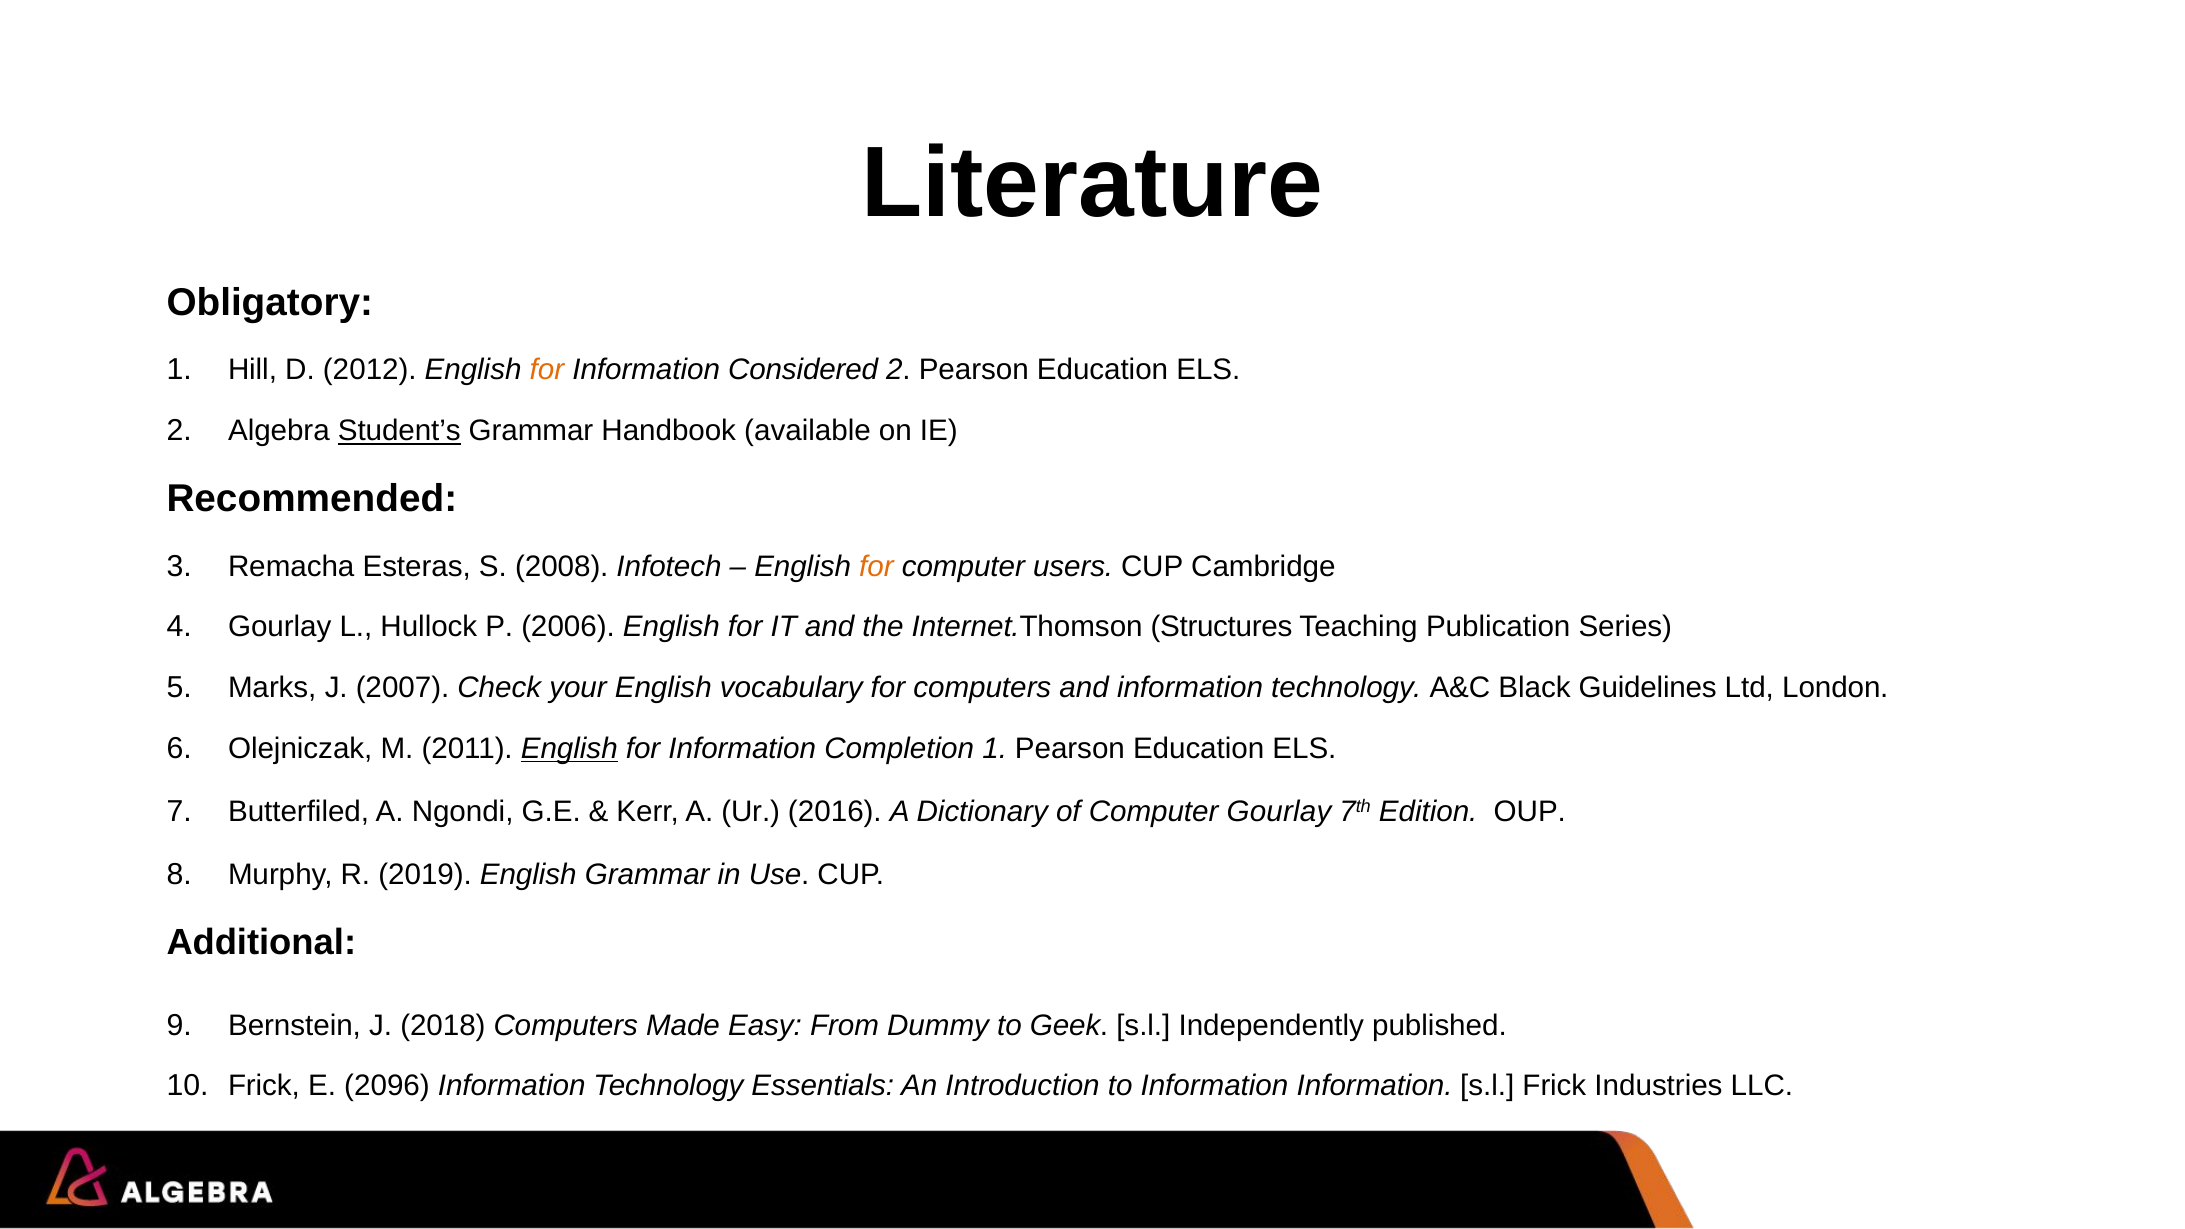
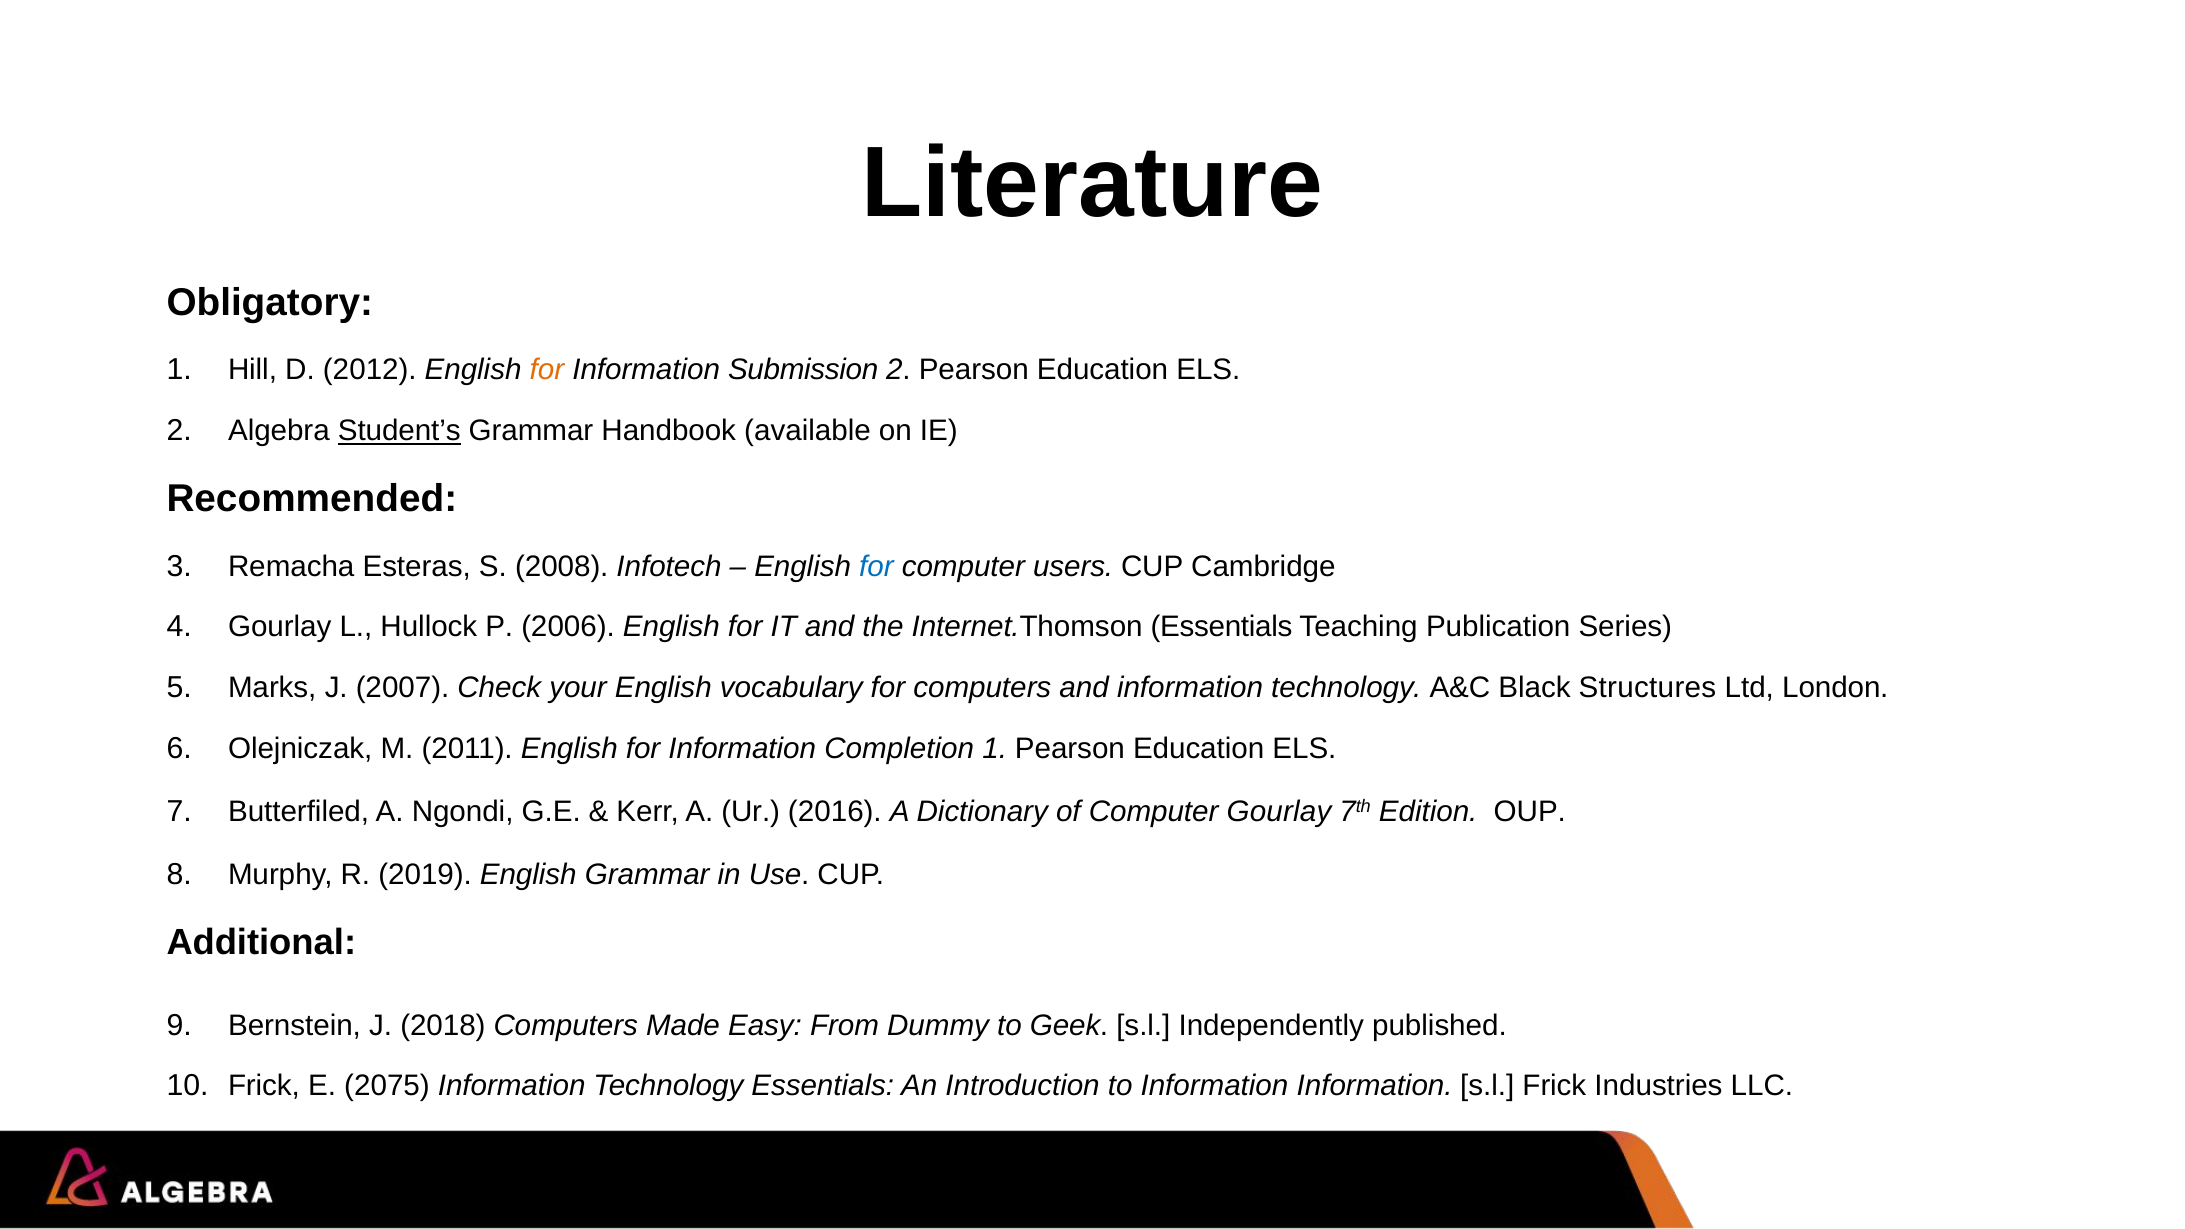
Considered: Considered -> Submission (803, 370)
for colour: orange -> blue (876, 566)
Internet.Thomson Structures: Structures -> Essentials (1221, 627)
Guidelines: Guidelines -> Structures (1647, 688)
English underline: present -> none (569, 749)
2096: 2096 -> 2075 (387, 1086)
